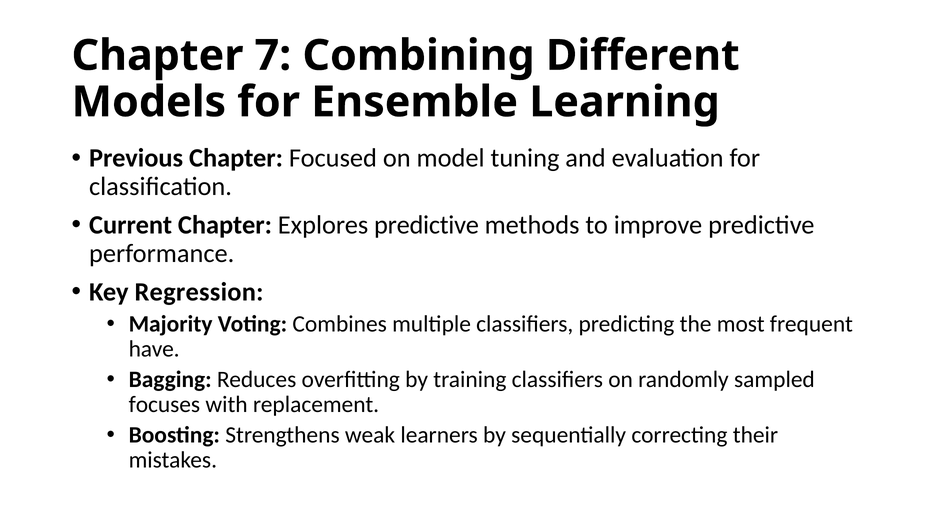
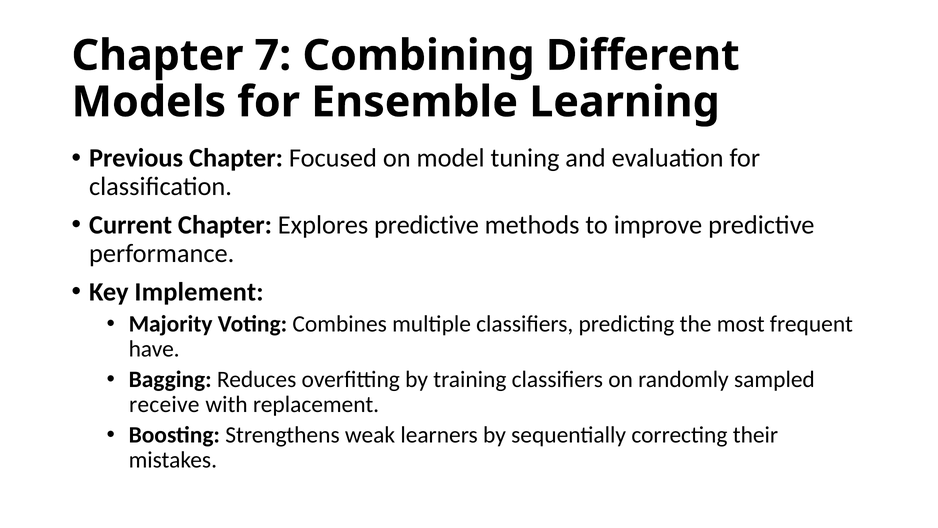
Regression: Regression -> Implement (199, 292)
focuses: focuses -> receive (164, 404)
